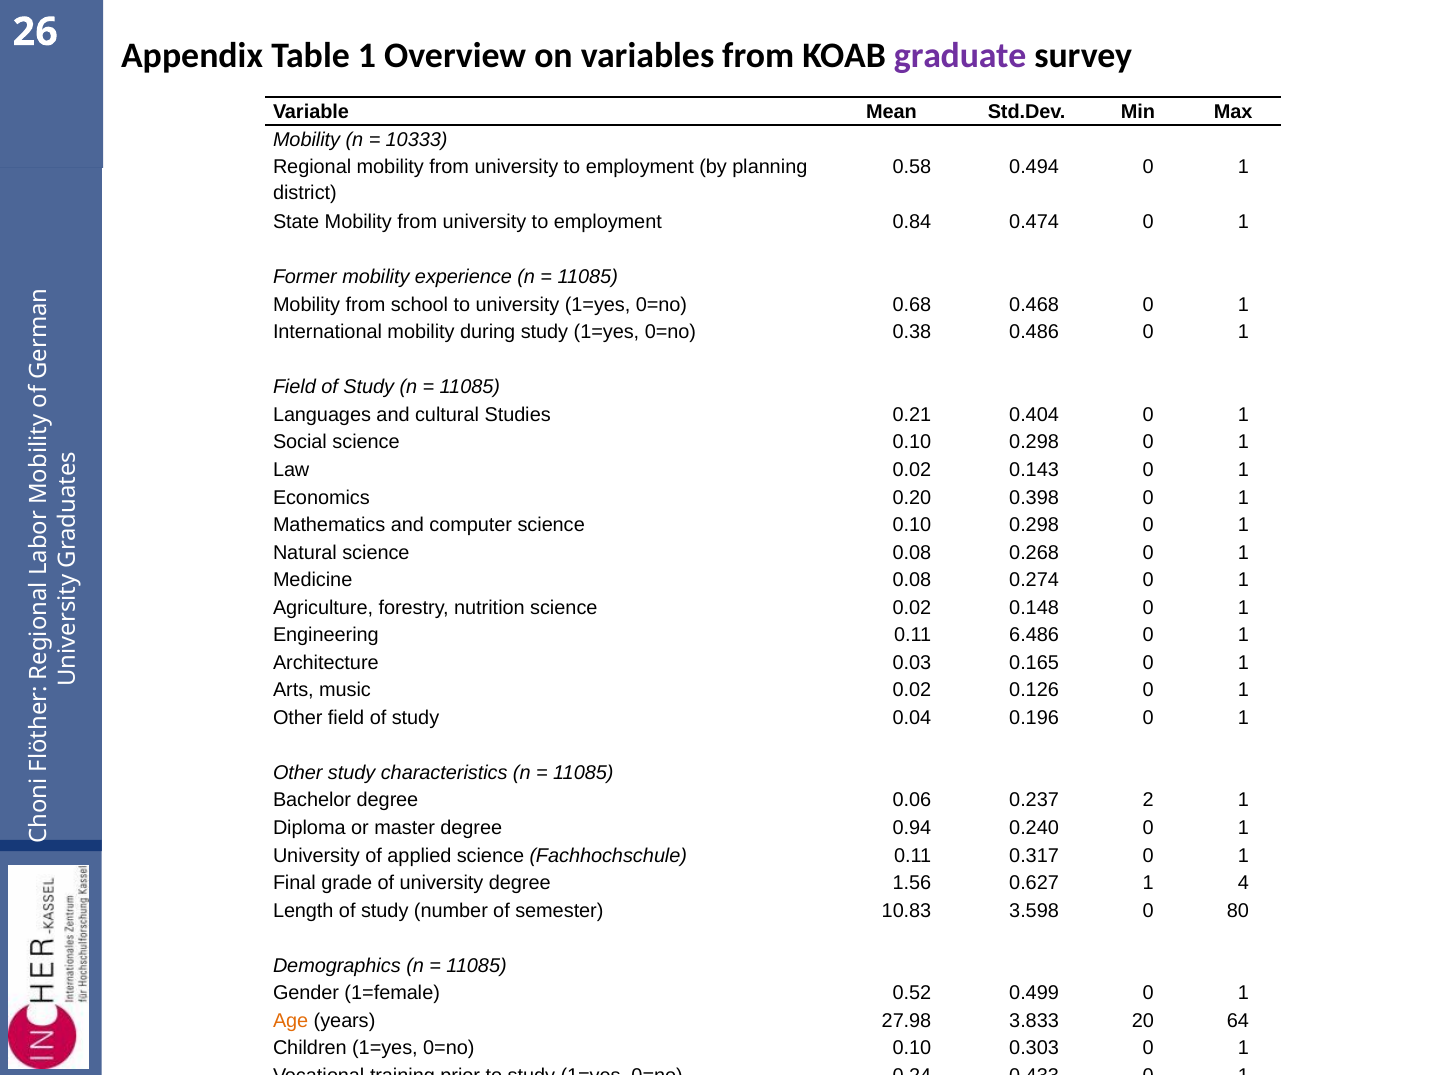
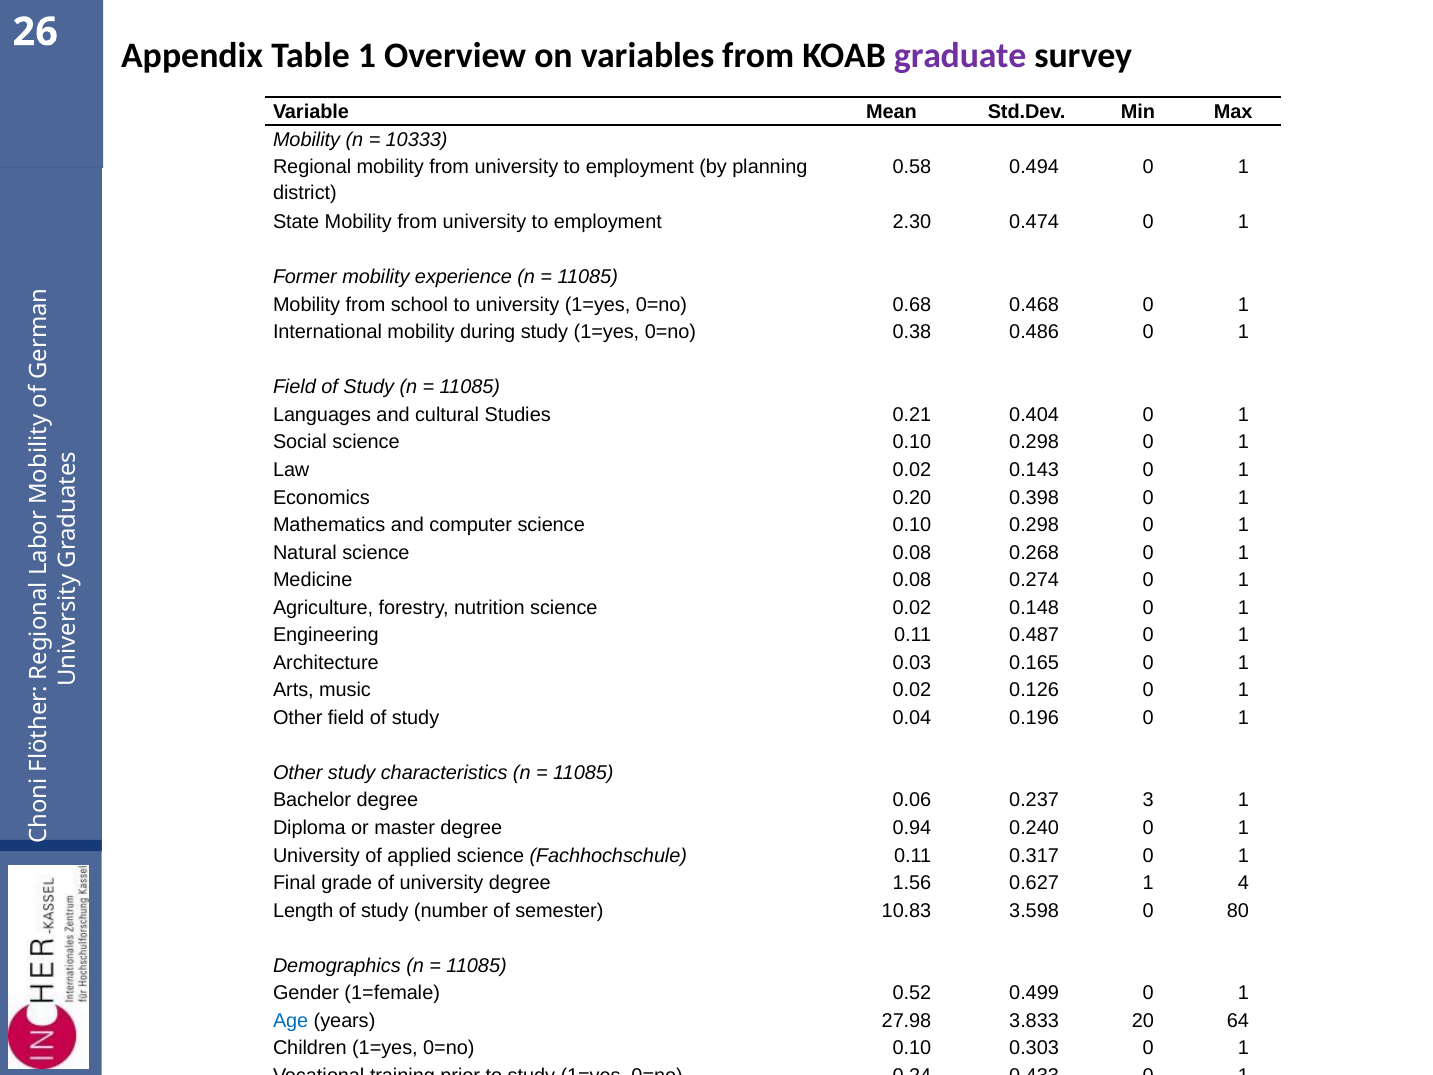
0.84: 0.84 -> 2.30 (912, 222)
6.486: 6.486 -> 0.487 (1034, 635)
2: 2 -> 3 (1148, 800)
Age colour: orange -> blue (291, 1020)
